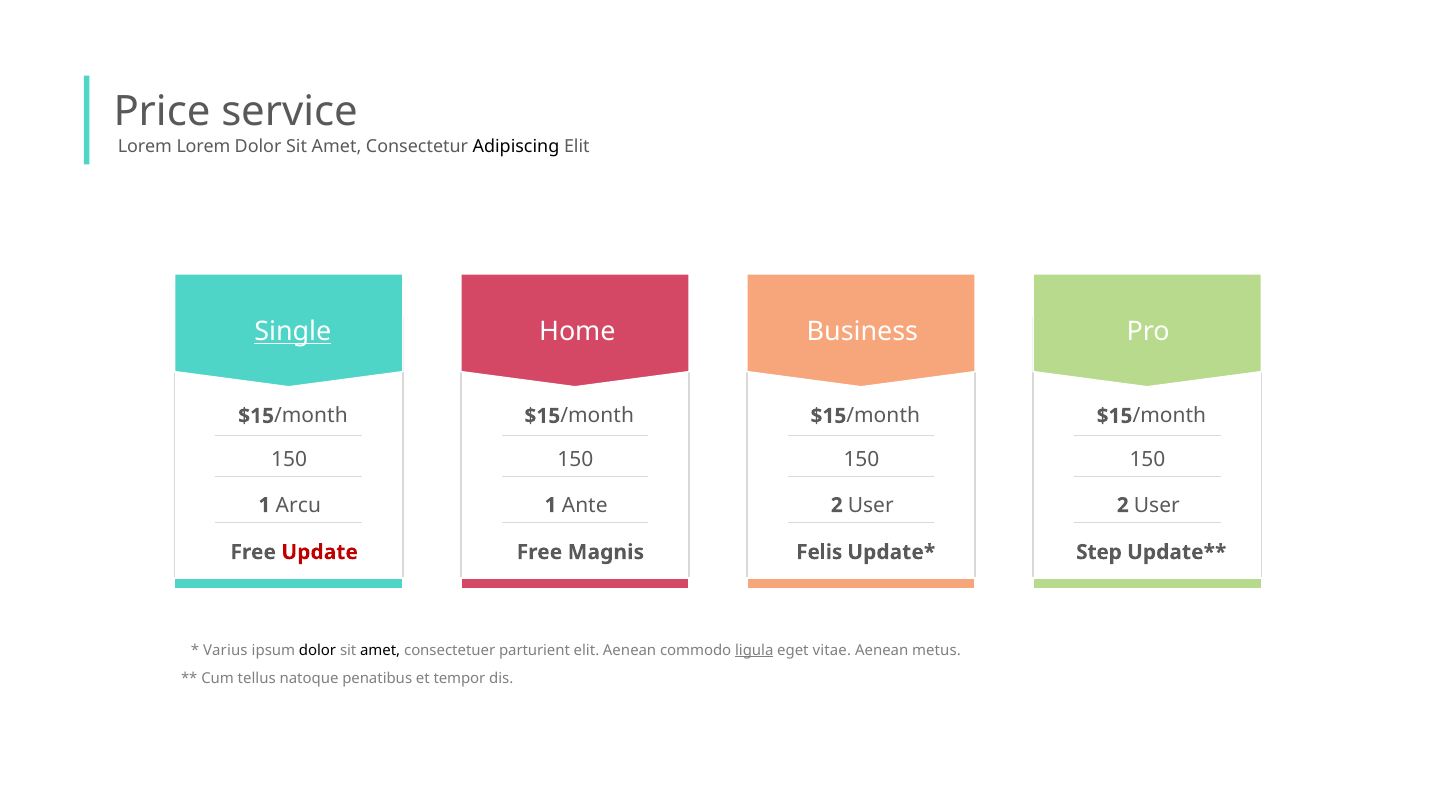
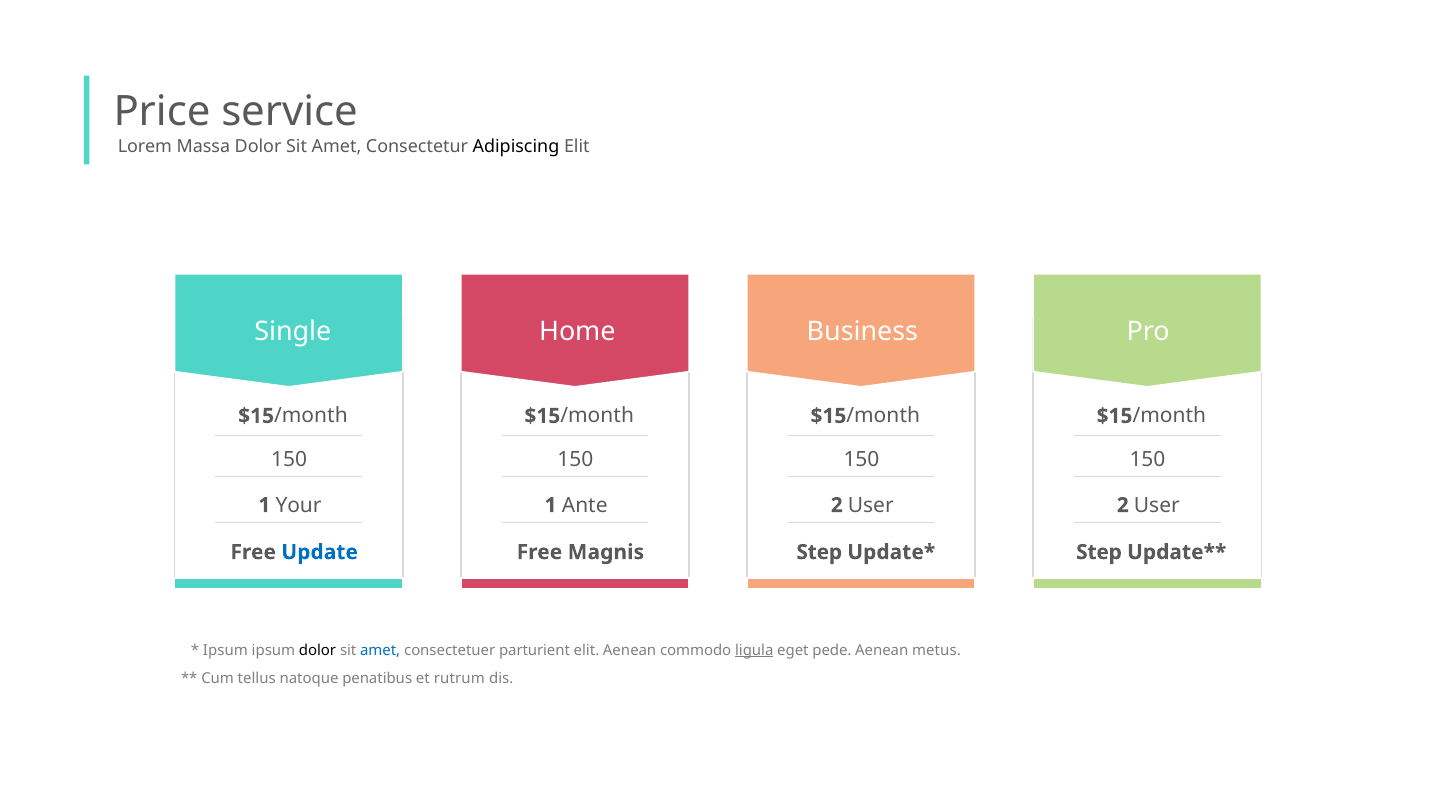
Lorem Lorem: Lorem -> Massa (203, 146)
Single underline: present -> none (293, 332)
Arcu: Arcu -> Your (298, 505)
Update colour: red -> blue (320, 552)
Felis: Felis -> Step (819, 552)
Varius: Varius -> Ipsum (225, 650)
amet colour: black -> blue (380, 650)
vitae: vitae -> pede (832, 650)
tempor: tempor -> rutrum (459, 679)
